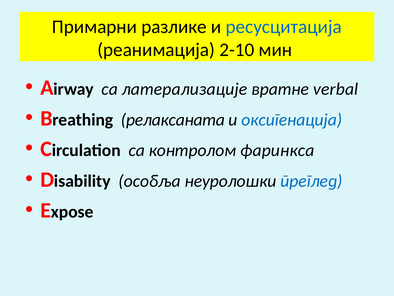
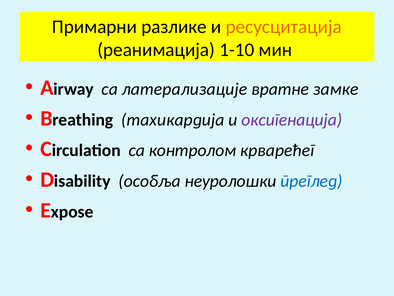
ресусцитација colour: blue -> orange (284, 27)
2-10: 2-10 -> 1-10 (237, 50)
verbal: verbal -> замке (336, 89)
релаксаната: релаксаната -> тахикардија (173, 120)
оксигенација colour: blue -> purple (292, 120)
фаринкса: фаринкса -> крварећег (277, 150)
